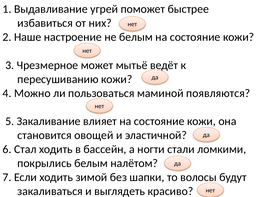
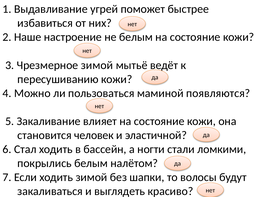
Чрезмерное может: может -> зимой (97, 65)
овощей: овощей -> человек (94, 135)
